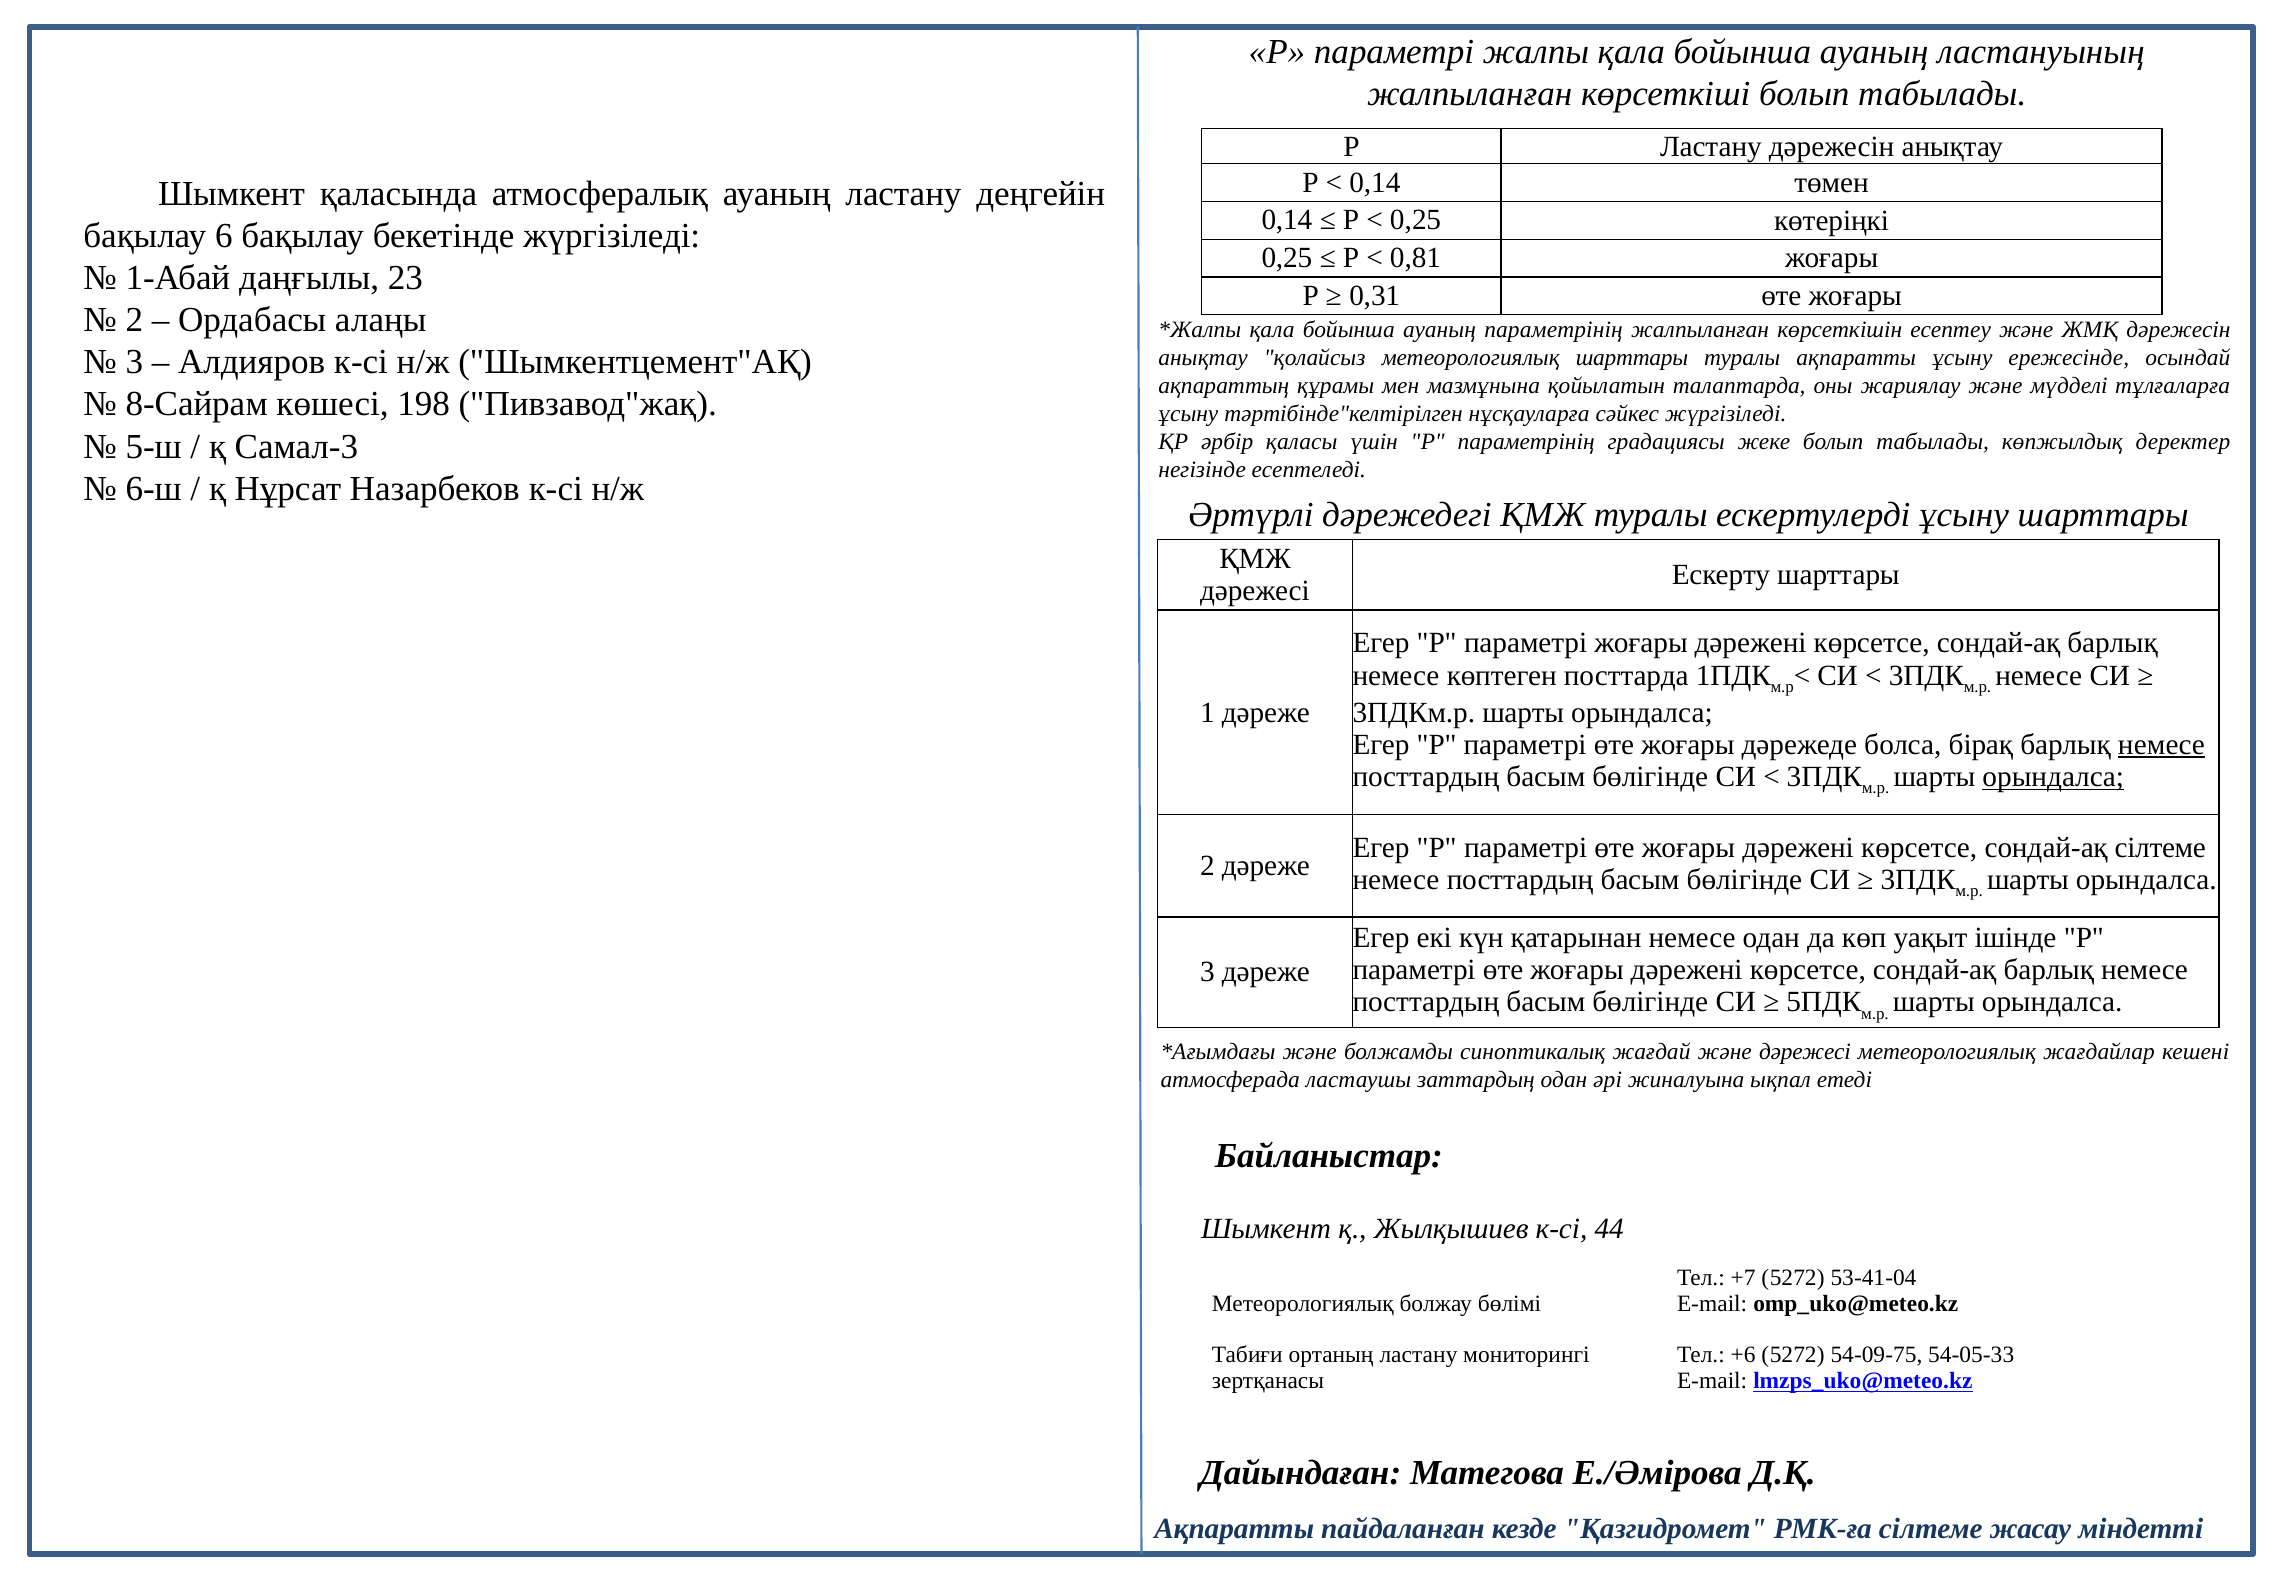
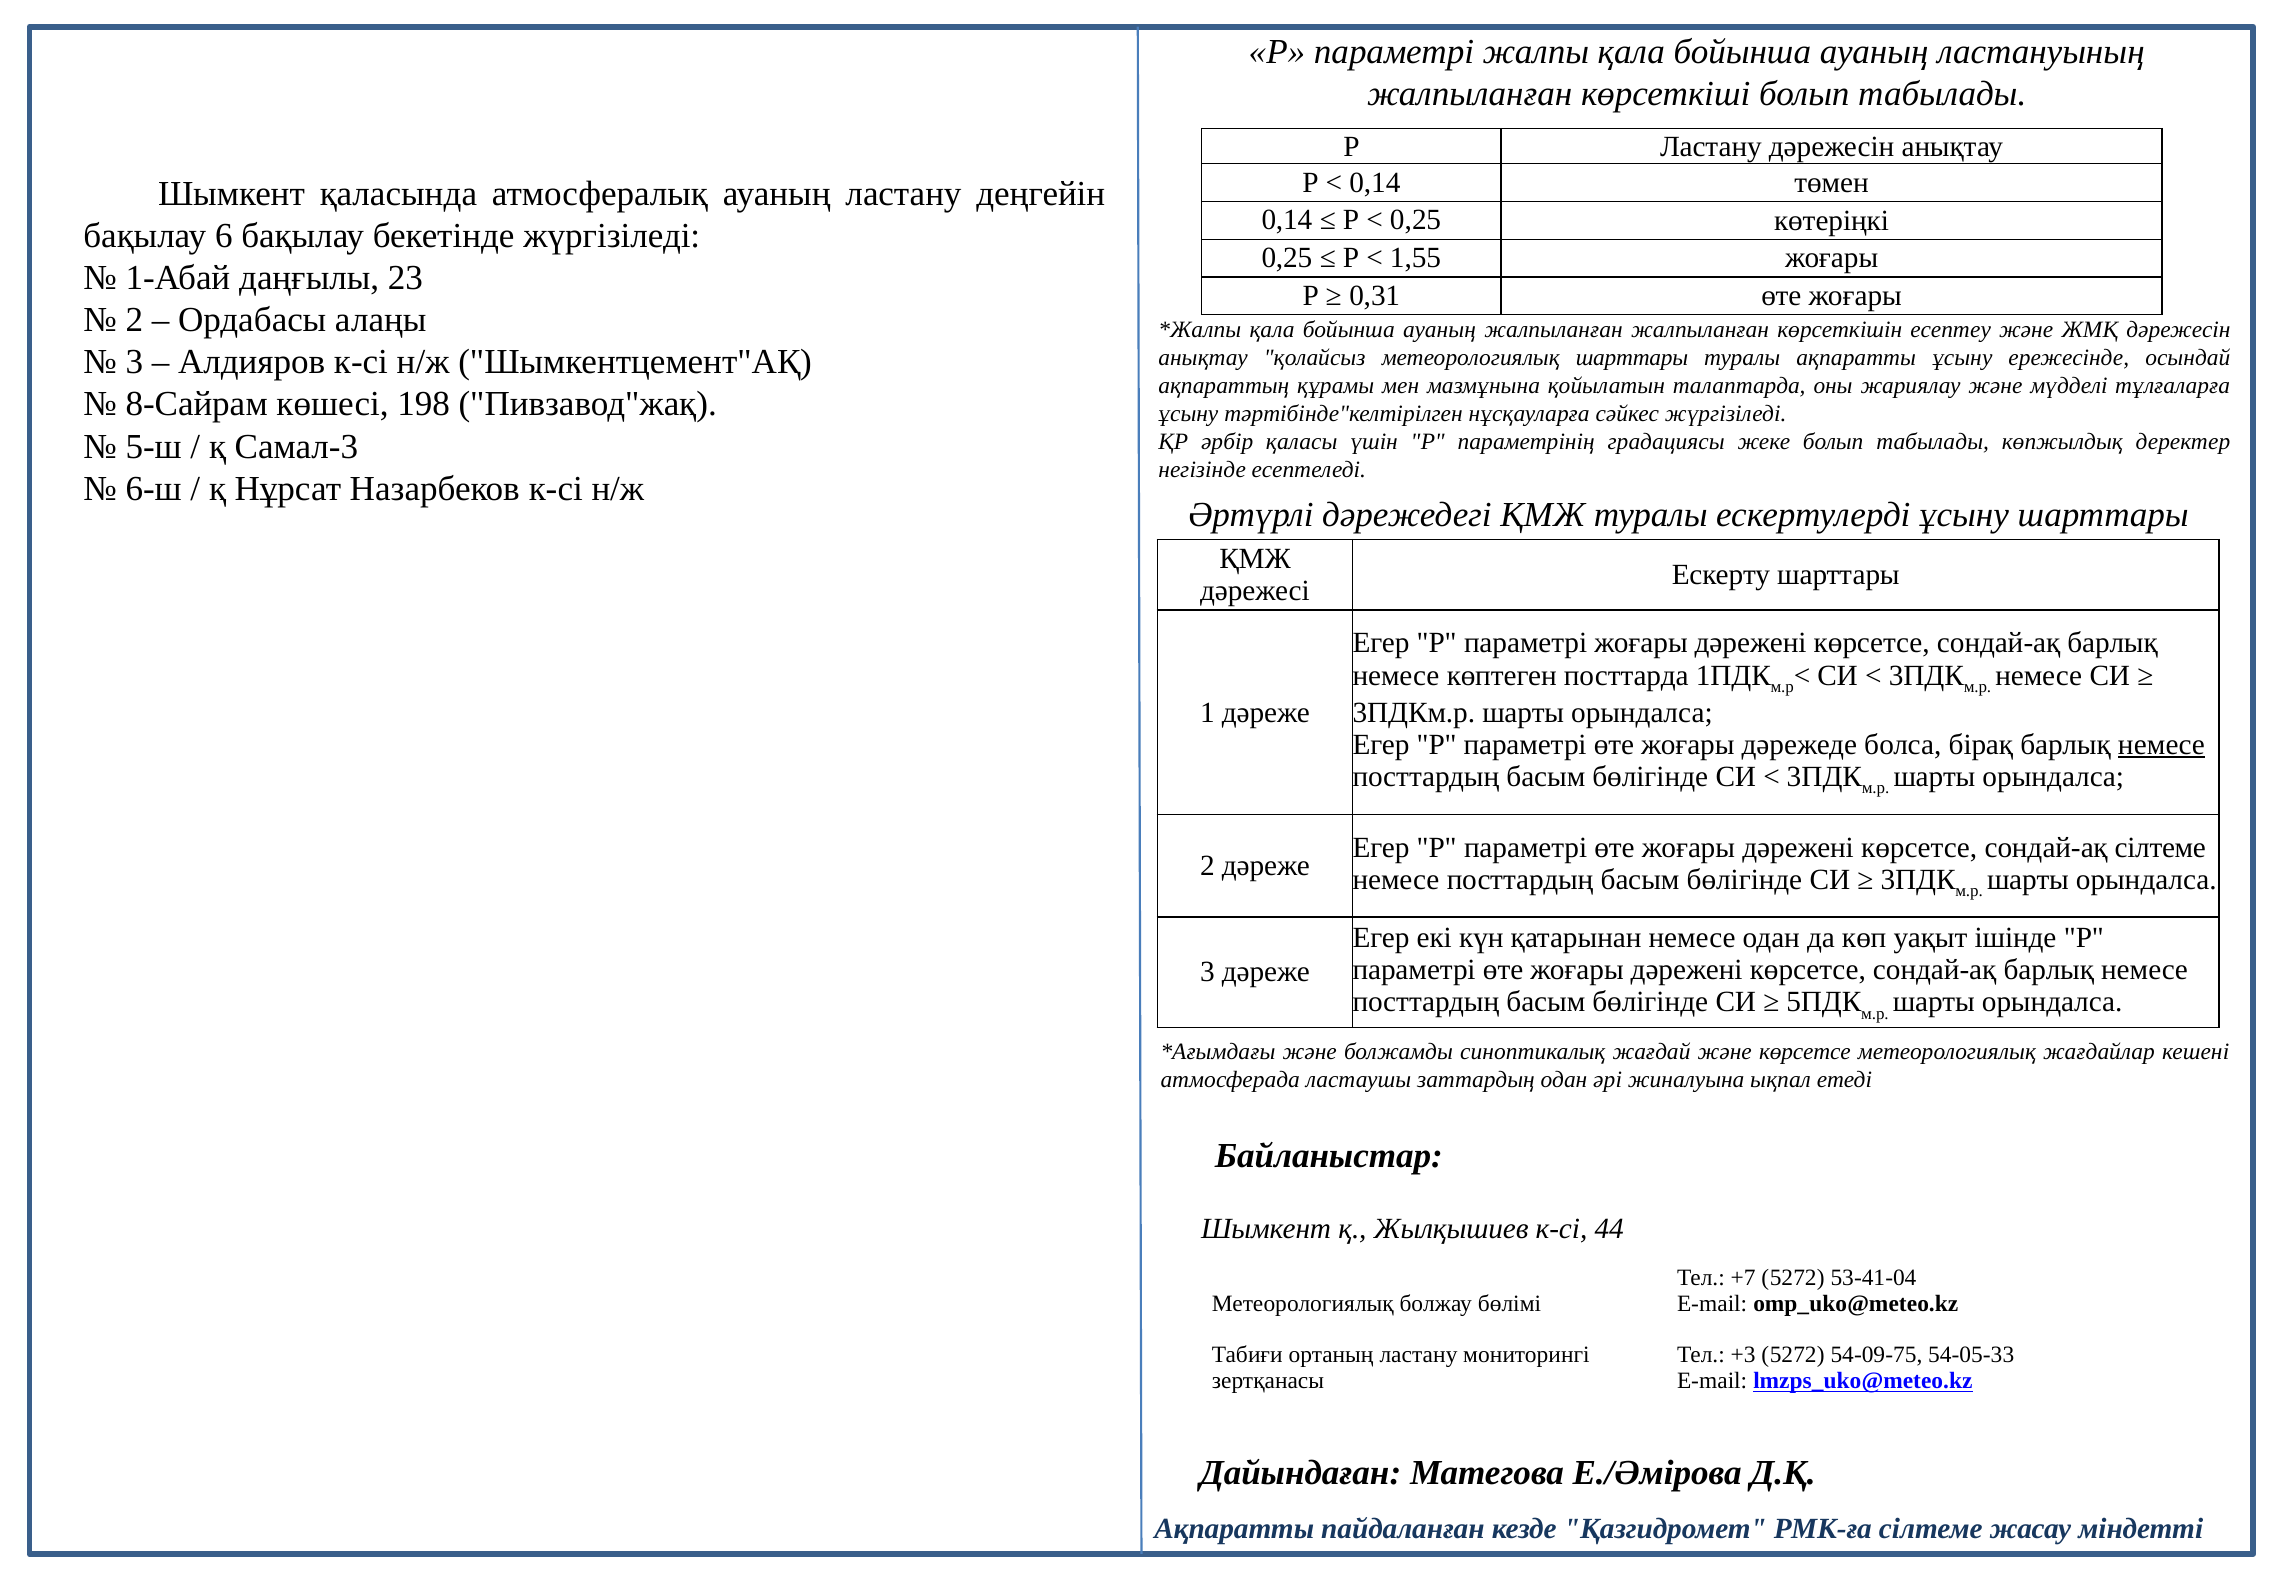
0,81: 0,81 -> 1,55 (1416, 258)
ауаның параметрінің: параметрінің -> жалпыланған (1554, 330)
орындалса underline: present -> none (2053, 777)
және дәрежесі: дәрежесі -> көрсетсе (1805, 1052)
+6: +6 -> +3 (1743, 1355)
